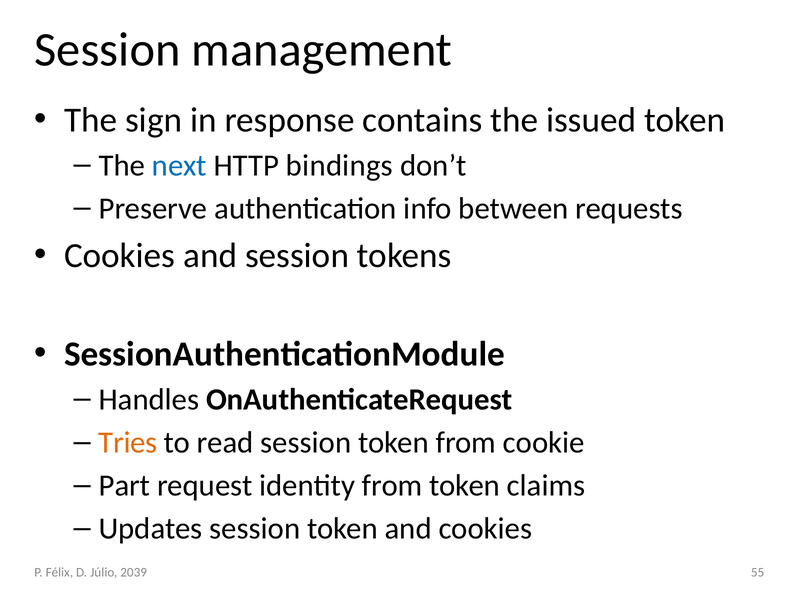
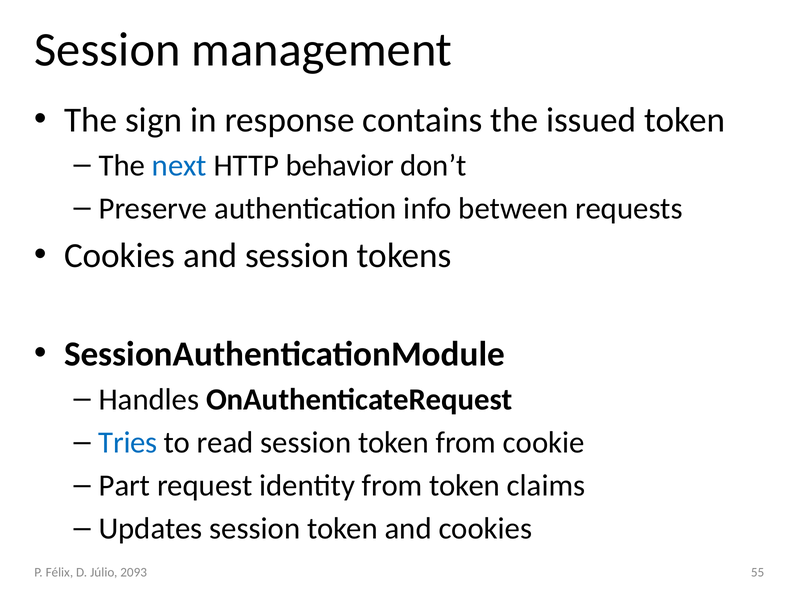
bindings: bindings -> behavior (340, 165)
Tries colour: orange -> blue (128, 443)
2039: 2039 -> 2093 (134, 572)
